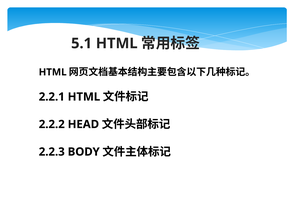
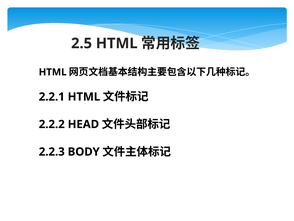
5.1: 5.1 -> 2.5 (82, 43)
